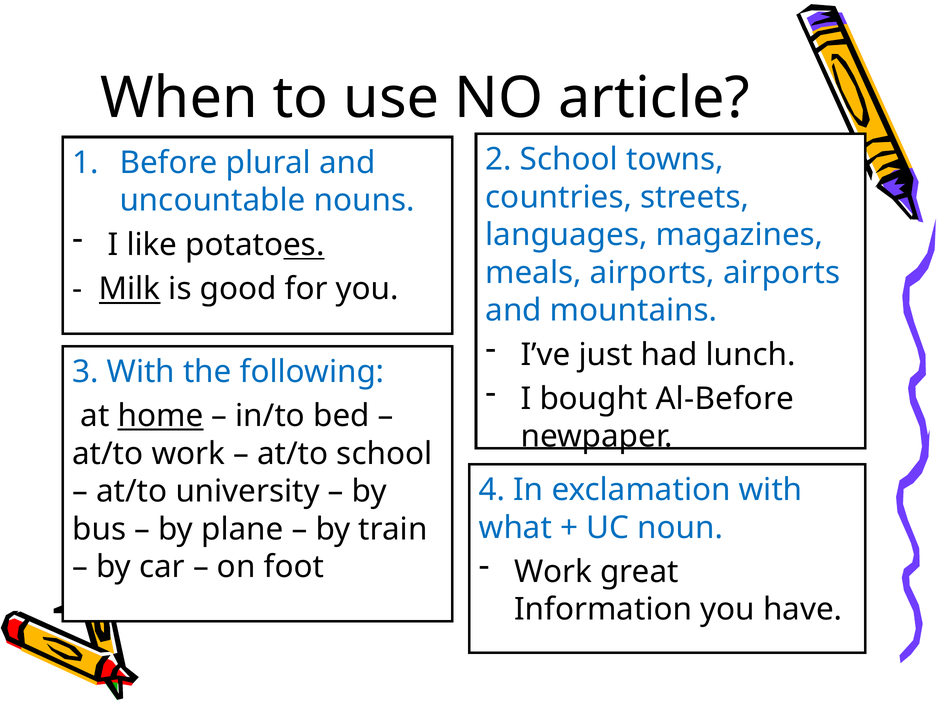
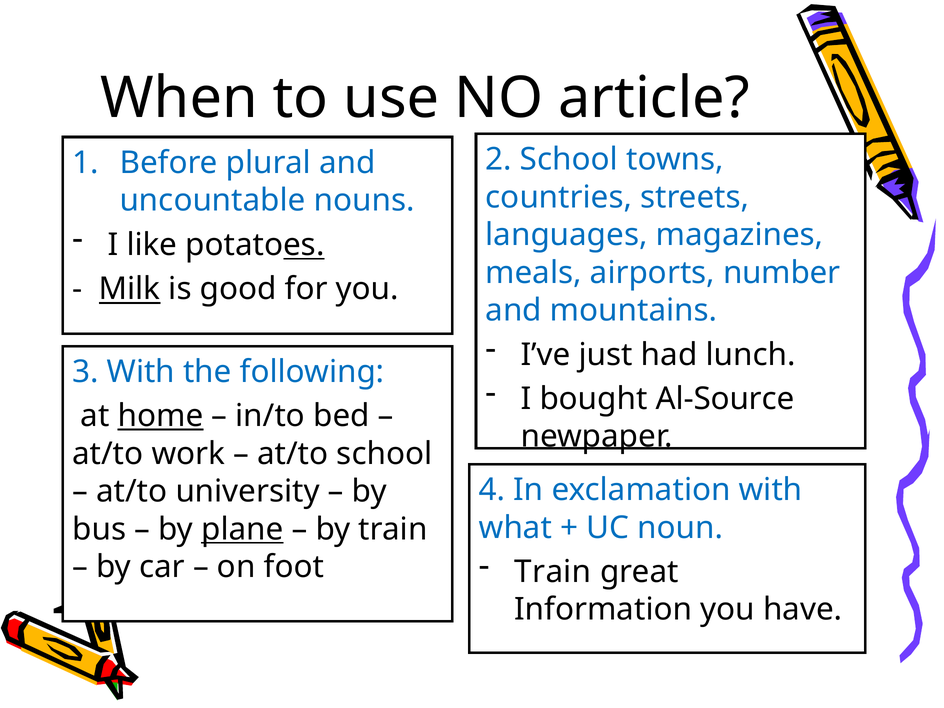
airports airports: airports -> number (782, 273)
Al-Before: Al-Before -> Al-Source (725, 399)
plane underline: none -> present (242, 529)
Work: Work -> Train (553, 572)
